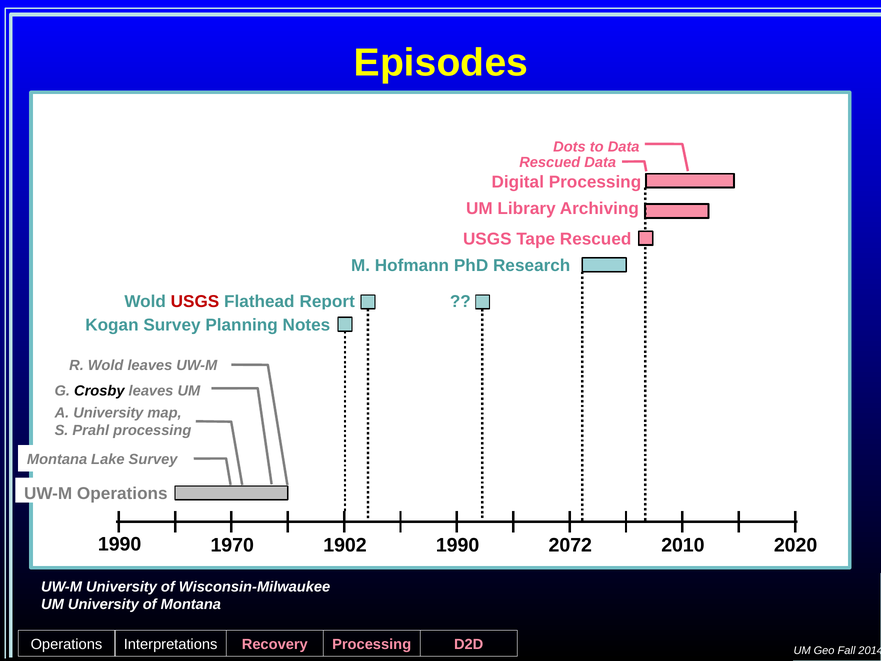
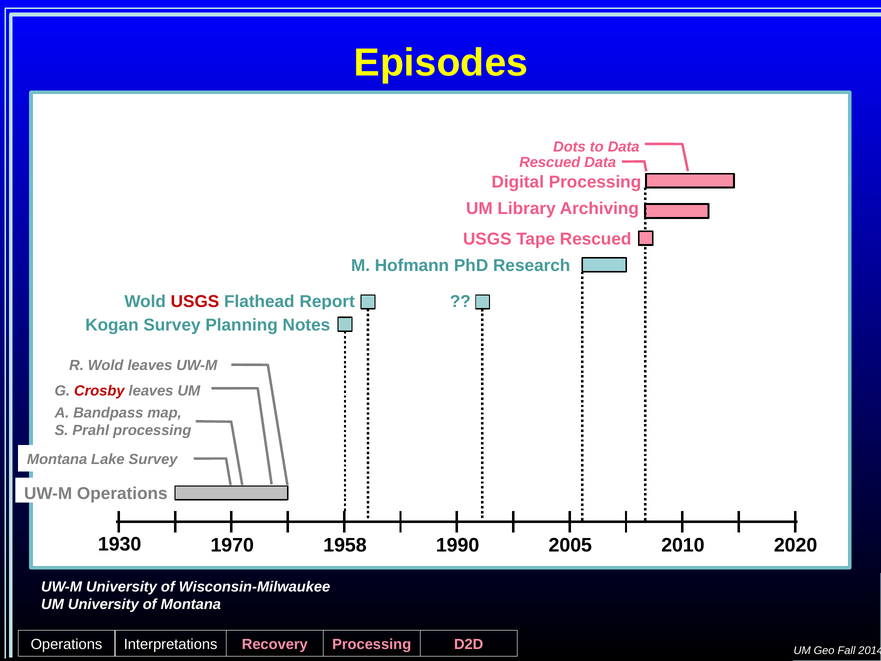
Crosby colour: black -> red (99, 391)
A University: University -> Bandpass (108, 413)
1990: 1990 -> 1930 (120, 544)
1902: 1902 -> 1958 (345, 545)
2072: 2072 -> 2005 (570, 545)
